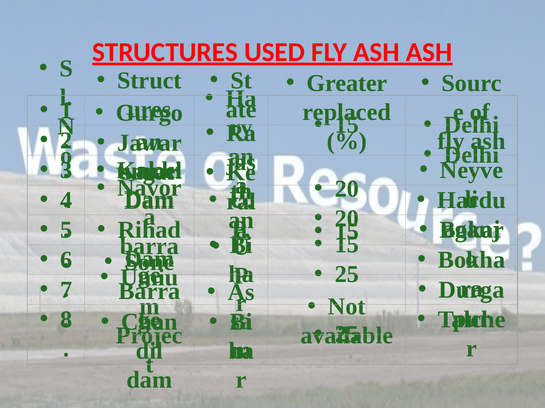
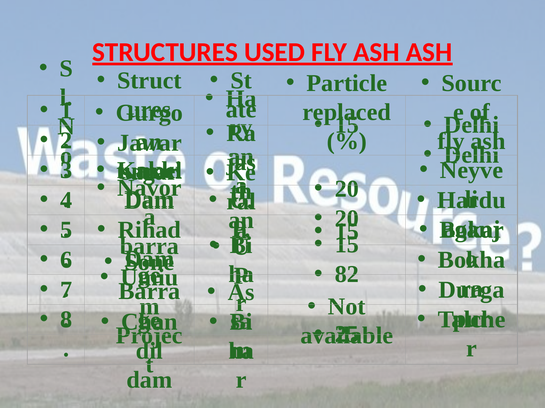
Greater: Greater -> Particle (347, 83)
25: 25 -> 82 (347, 275)
